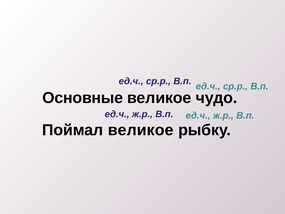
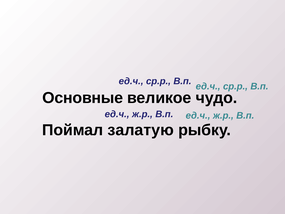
Поймал великое: великое -> залатую (141, 130)
